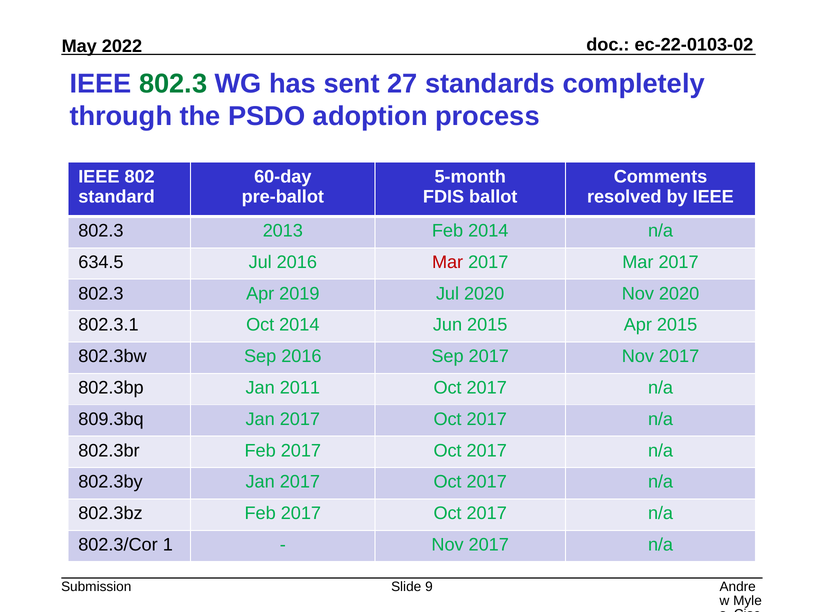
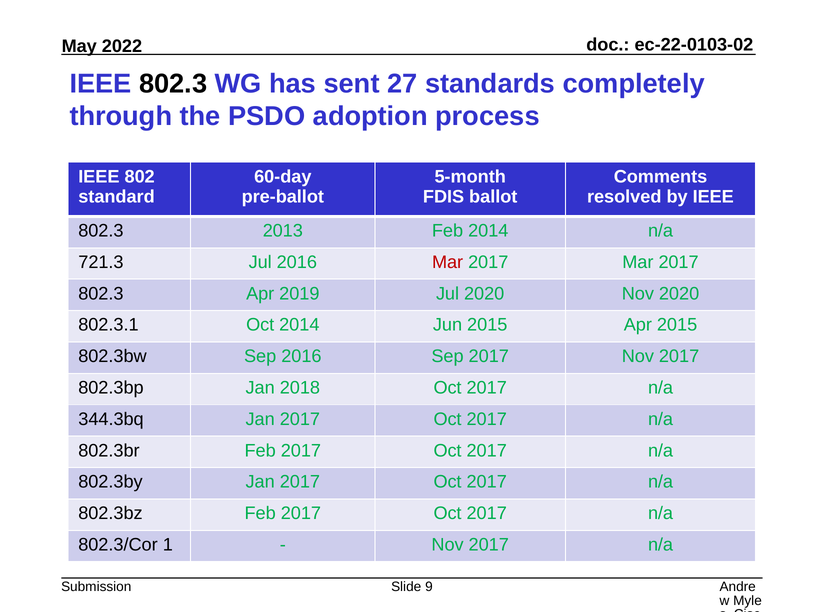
802.3 colour: green -> black (173, 84)
634.5: 634.5 -> 721.3 (101, 263)
2011: 2011 -> 2018 (300, 388)
809.3bq: 809.3bq -> 344.3bq (111, 420)
